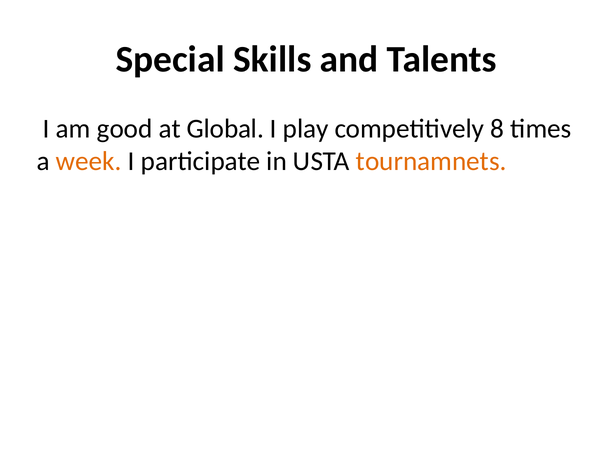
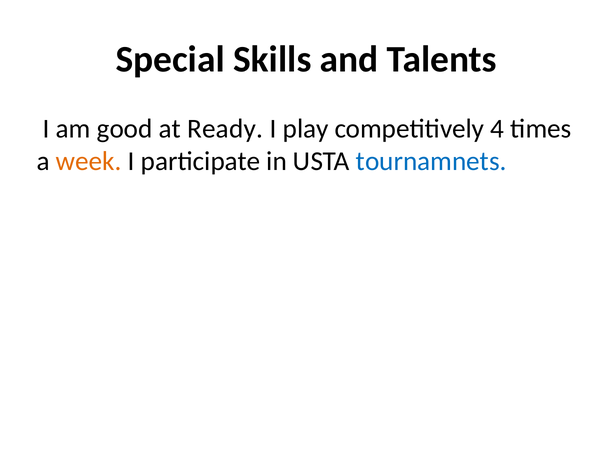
Global: Global -> Ready (225, 129)
8: 8 -> 4 (497, 129)
tournamnets colour: orange -> blue (431, 161)
